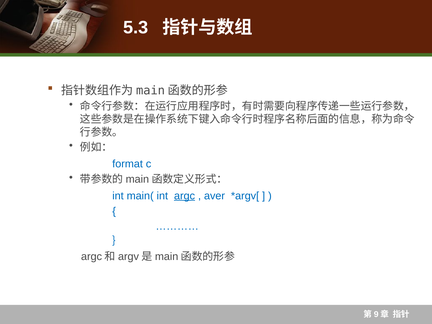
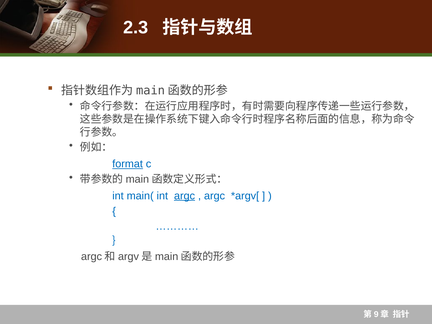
5.3: 5.3 -> 2.3 (136, 28)
format underline: none -> present (128, 164)
aver: aver -> argc (215, 196)
